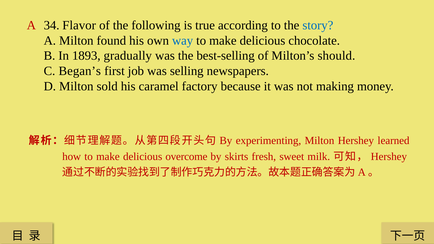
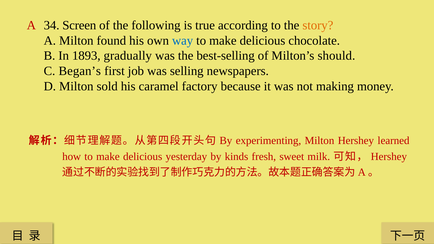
Flavor: Flavor -> Screen (79, 25)
story colour: blue -> orange (318, 25)
overcome: overcome -> yesterday (186, 157)
skirts: skirts -> kinds (237, 157)
